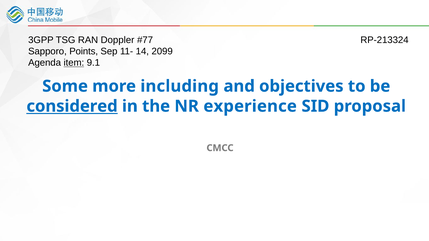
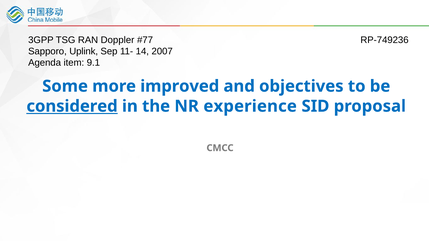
RP-213324: RP-213324 -> RP-749236 (384, 40)
Points: Points -> Uplink (84, 51)
2099: 2099 -> 2007 (162, 51)
item underline: present -> none (74, 63)
including: including -> improved (180, 86)
